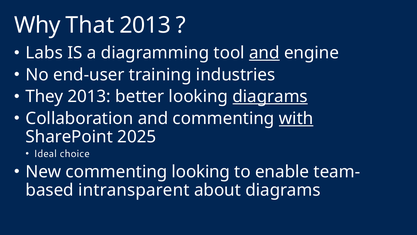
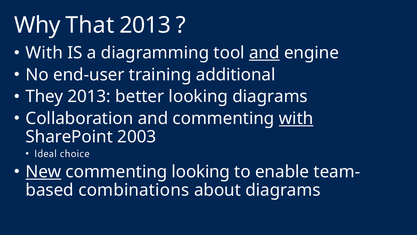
Labs: Labs -> With (44, 53)
industries: industries -> additional (236, 75)
diagrams underline: present -> none (270, 96)
2025: 2025 -> 2003 (137, 137)
New underline: none -> present (43, 171)
intransparent: intransparent -> combinations (134, 190)
